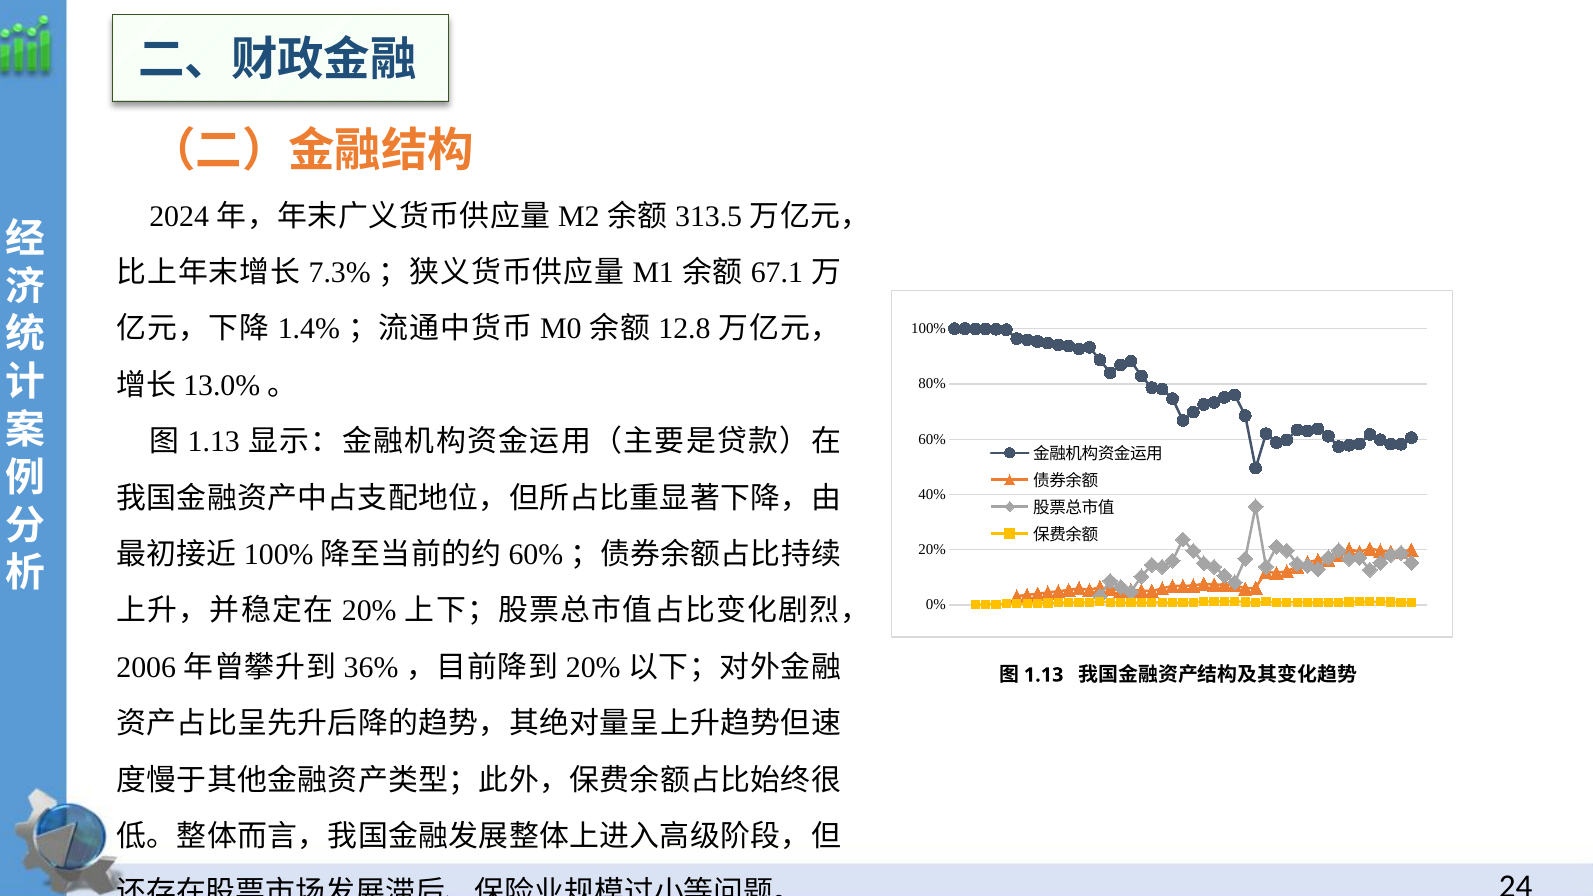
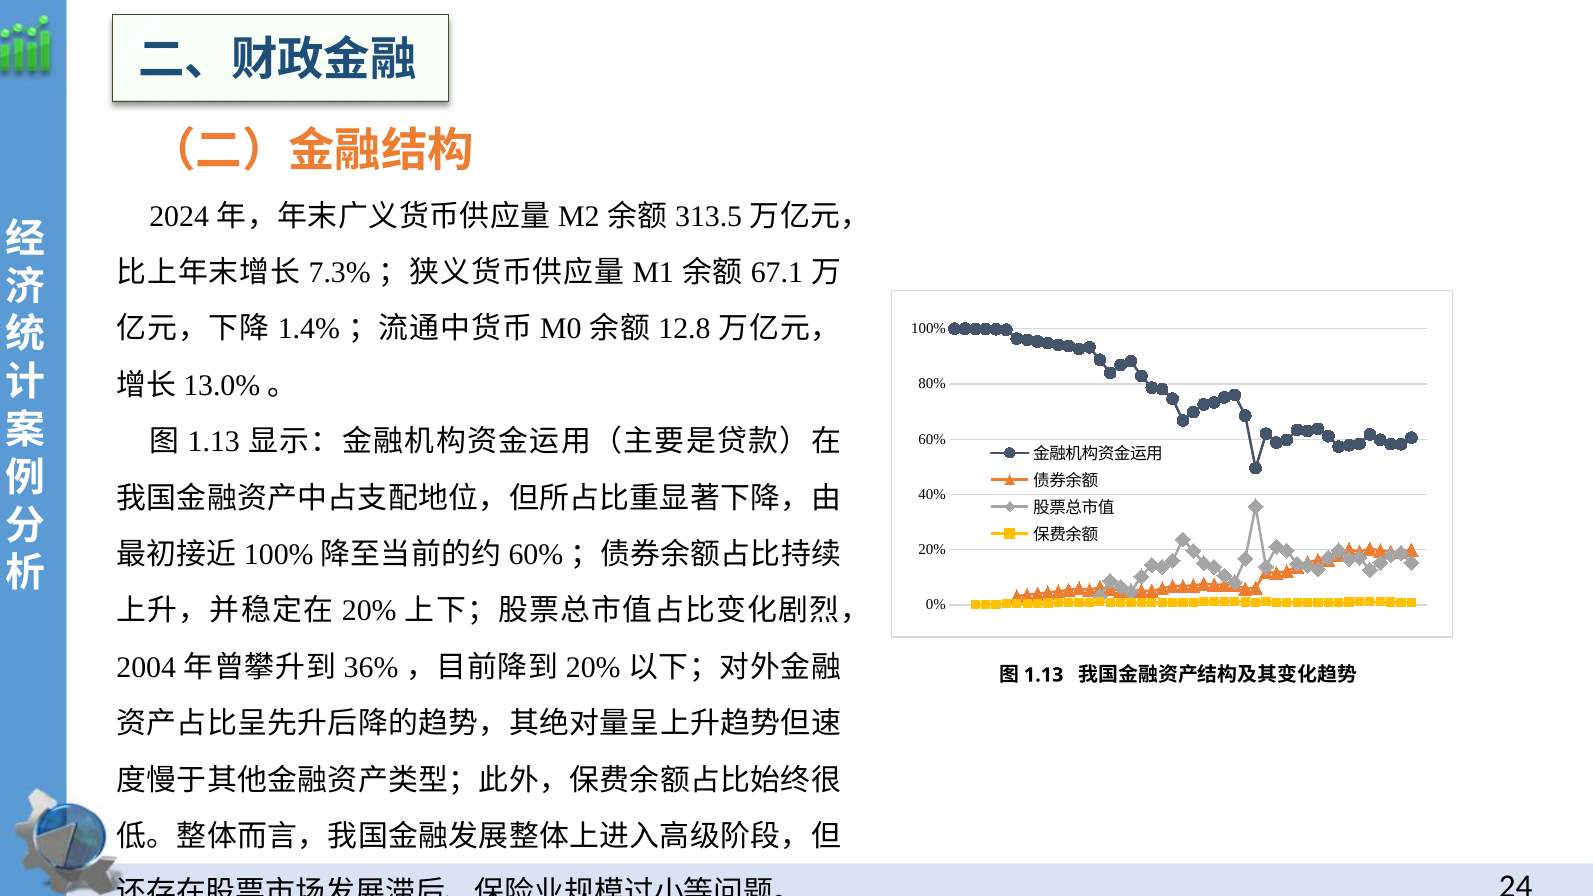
2006: 2006 -> 2004 (146, 667)
